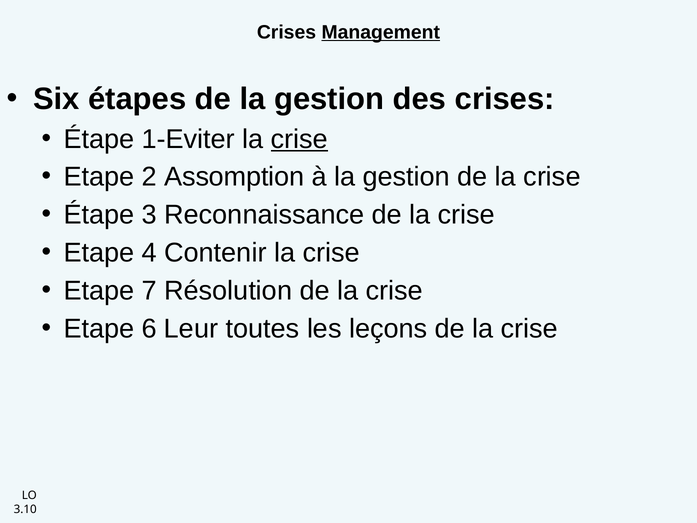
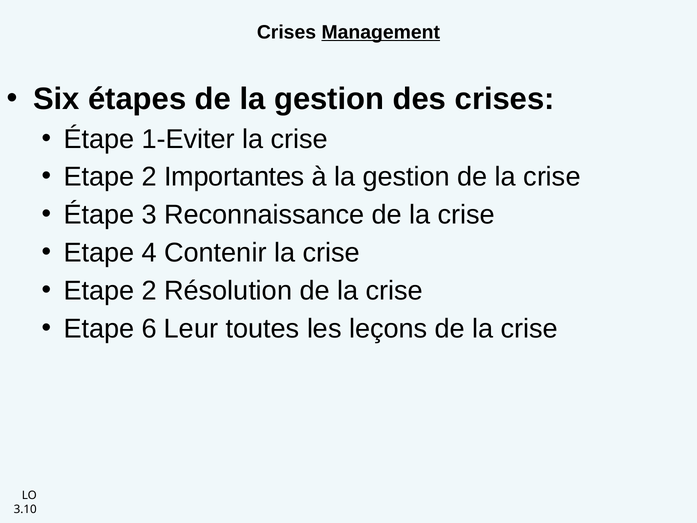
crise underline: present -> none (300, 139)
Assomption: Assomption -> Importantes (234, 177)
7: 7 -> 2 (149, 291)
